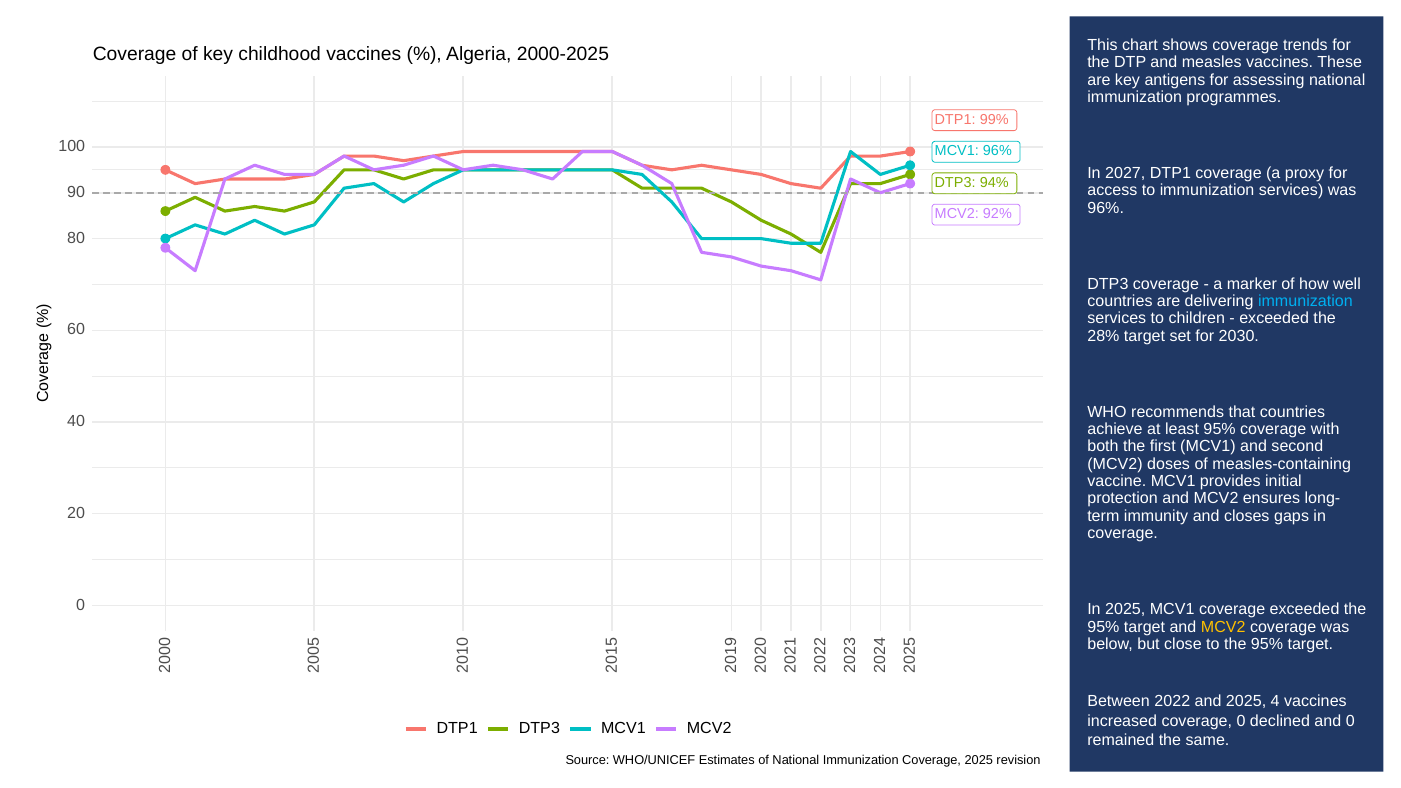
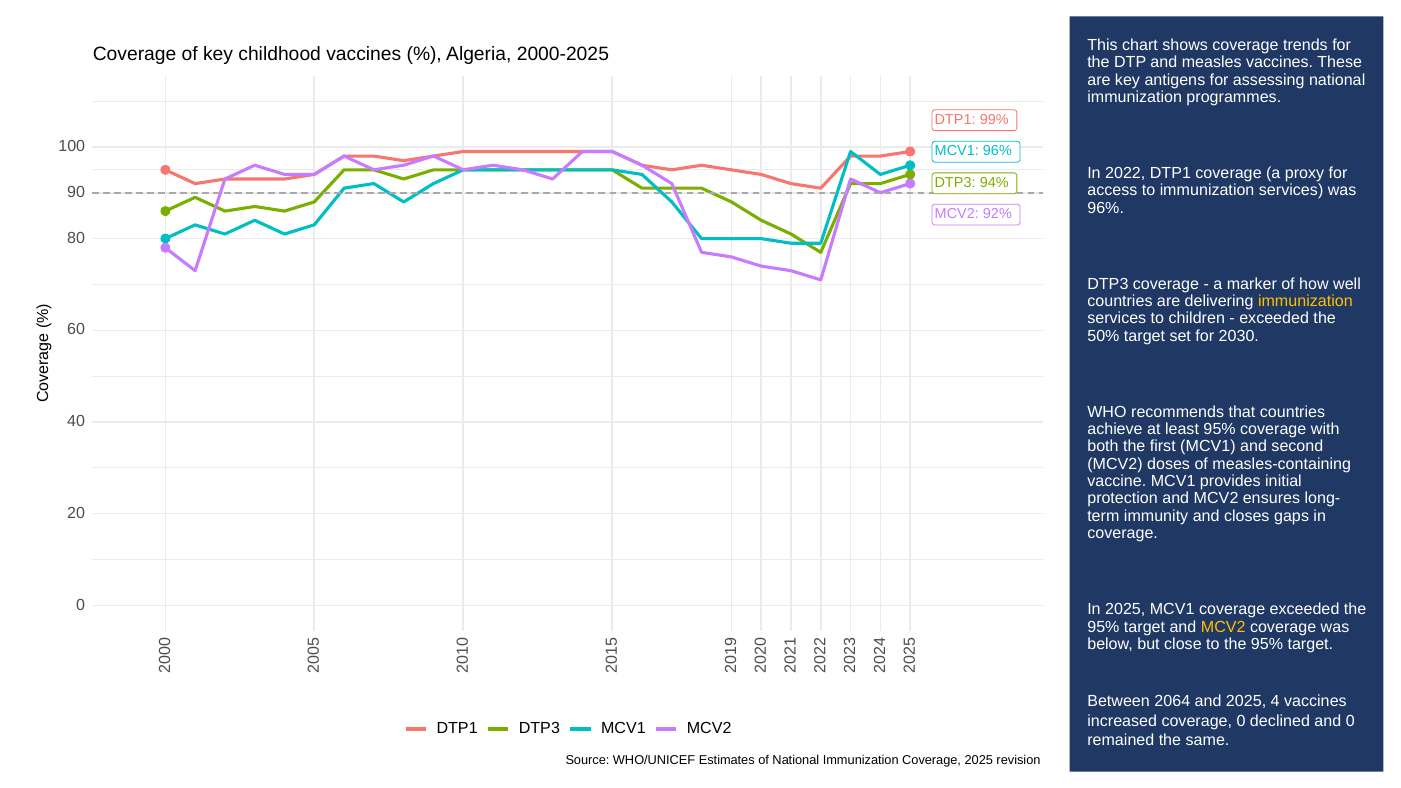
2027: 2027 -> 2022 (1125, 173)
immunization colour: light blue -> yellow (1305, 301)
28%: 28% -> 50% (1103, 336)
2022: 2022 -> 2064 (1172, 702)
